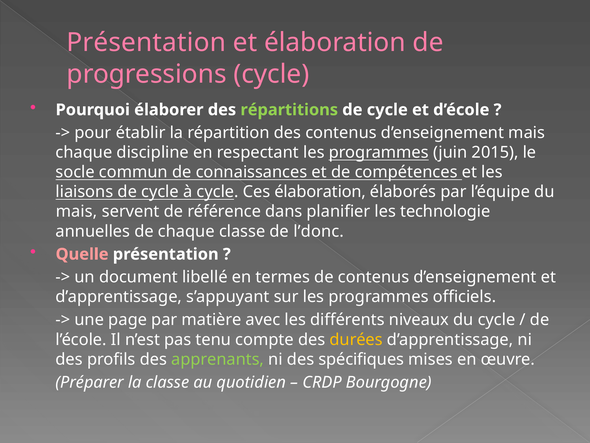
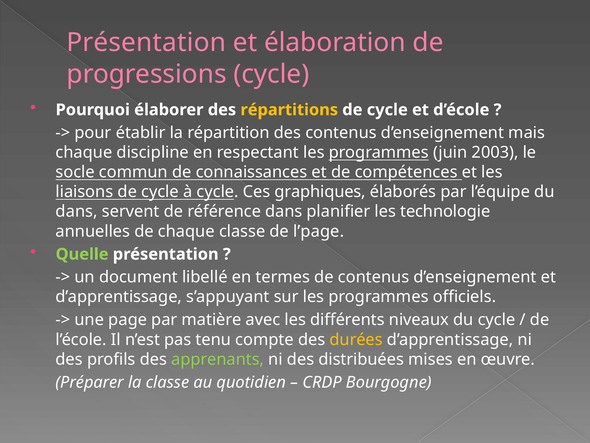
répartitions colour: light green -> yellow (289, 110)
2015: 2015 -> 2003 (495, 152)
Ces élaboration: élaboration -> graphiques (320, 192)
mais: mais -> dans (77, 211)
l’donc: l’donc -> l’page (319, 231)
Quelle colour: pink -> light green (82, 254)
spécifiques: spécifiques -> distribuées (361, 359)
